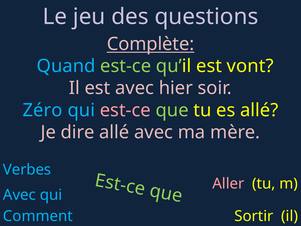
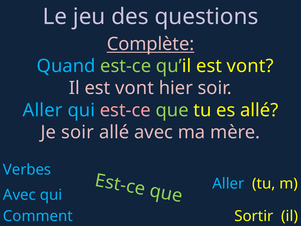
Il est avec: avec -> vont (135, 88)
Zéro: Zéro -> Aller (43, 110)
Je dire: dire -> soir (77, 132)
Aller colour: pink -> light blue (228, 183)
